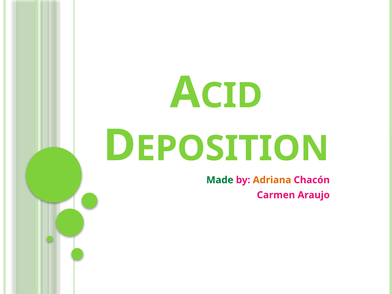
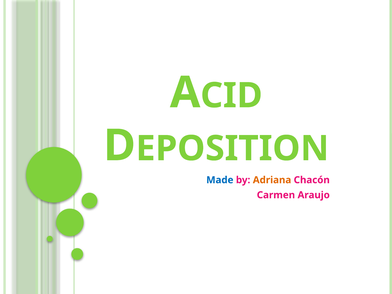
Made colour: green -> blue (220, 180)
